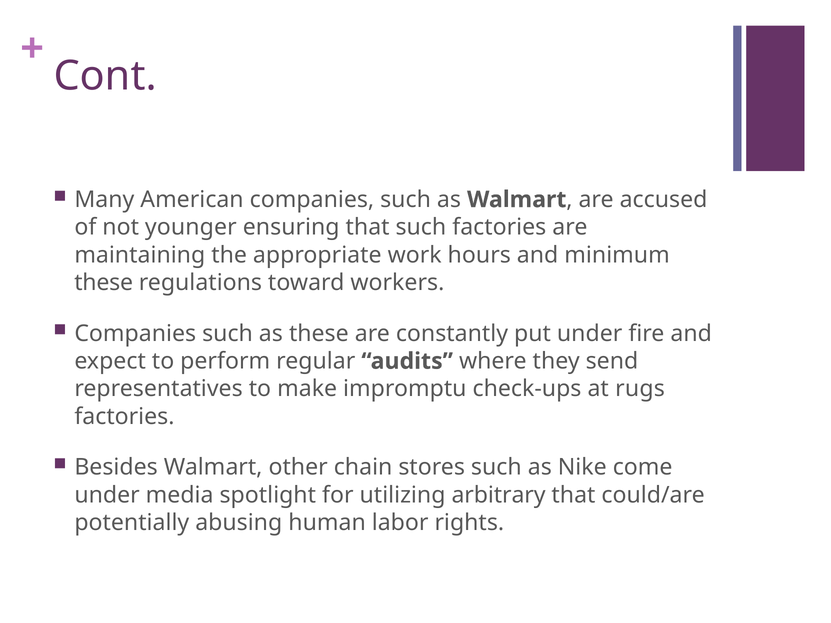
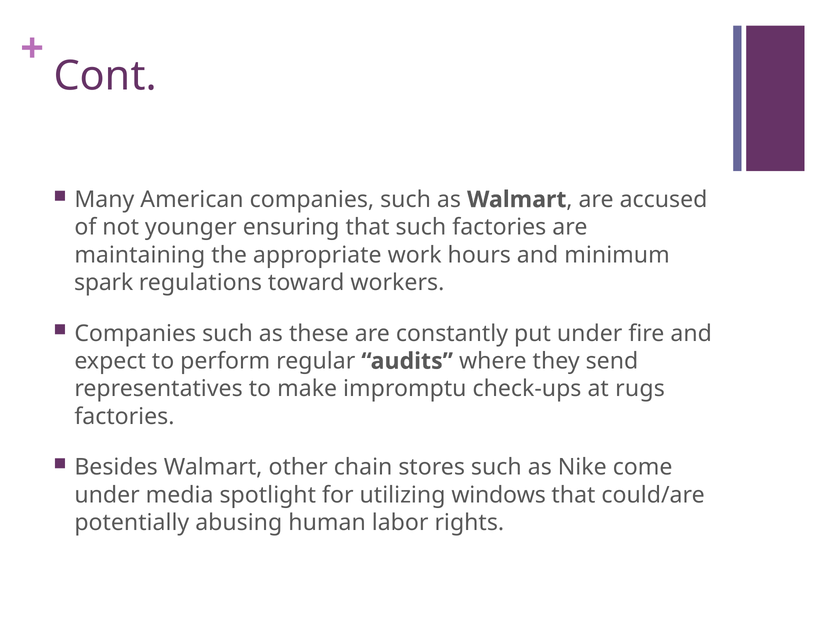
these: these -> spark (104, 283)
arbitrary: arbitrary -> windows (499, 495)
